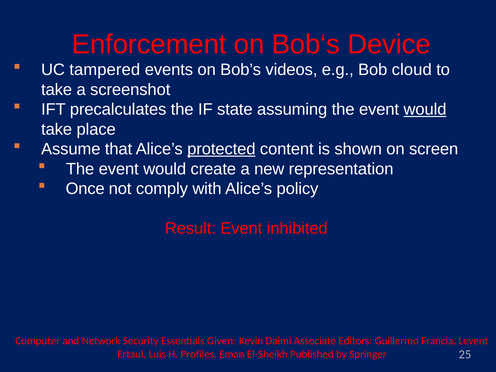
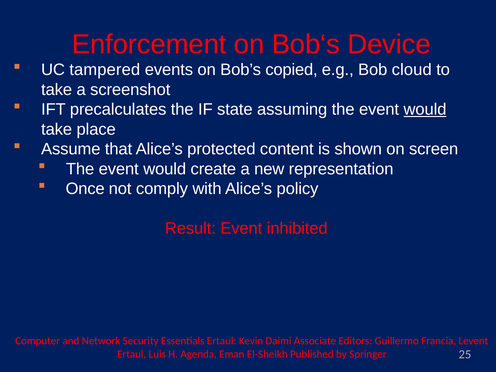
videos: videos -> copied (292, 70)
protected underline: present -> none (221, 149)
Essentials Given: Given -> Ertaul (222, 341)
Profiles: Profiles -> Agenda (199, 354)
